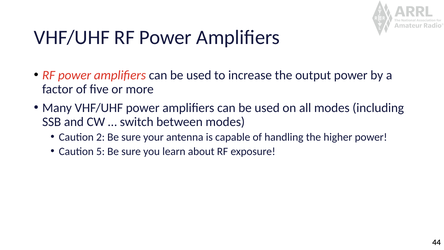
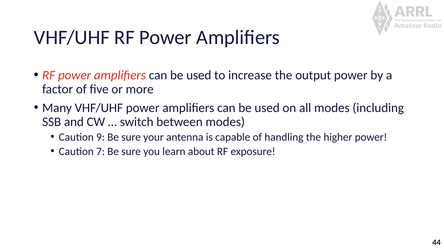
2: 2 -> 9 (101, 137)
5: 5 -> 7 (101, 151)
